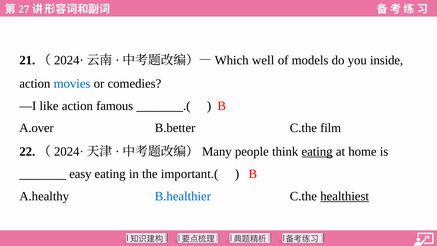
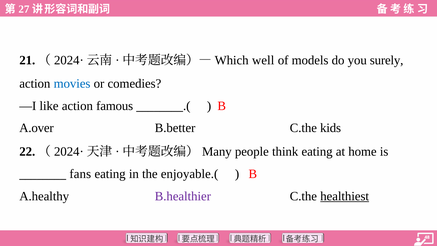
inside: inside -> surely (387, 60)
film: film -> kids (331, 128)
eating underline: present -> none (317, 151)
easy: easy -> fans (80, 174)
important.(: important.( -> enjoyable.( (190, 174)
B.healthier colour: blue -> purple (183, 196)
